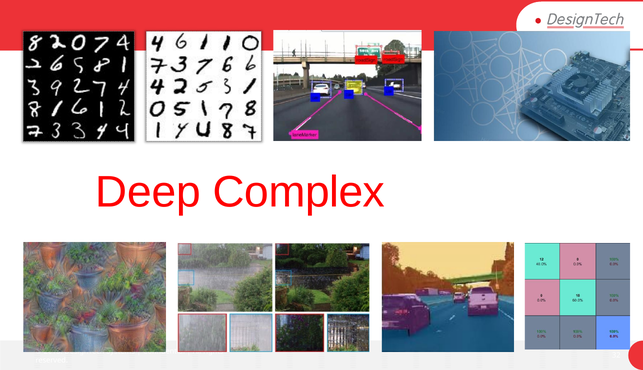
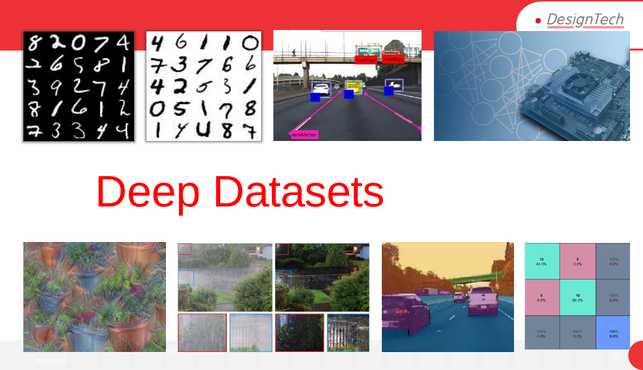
Complex: Complex -> Datasets (299, 192)
